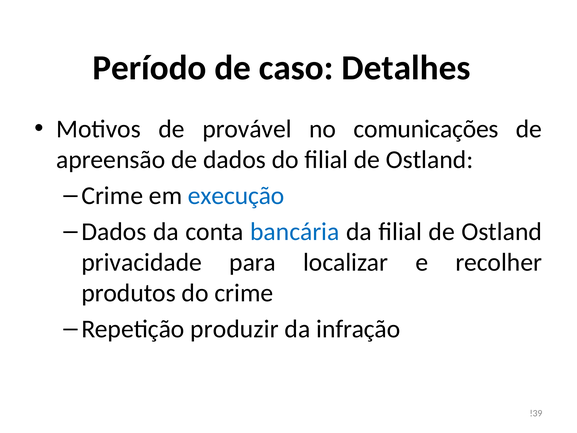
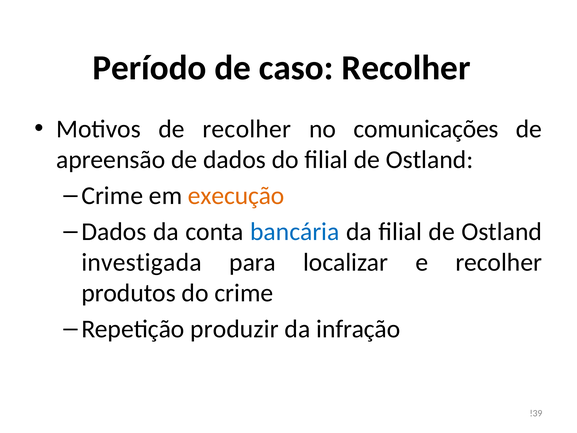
caso Detalhes: Detalhes -> Recolher (406, 68)
de provável: provável -> recolher (247, 129)
execução colour: blue -> orange (236, 196)
privacidade: privacidade -> investigada (142, 262)
